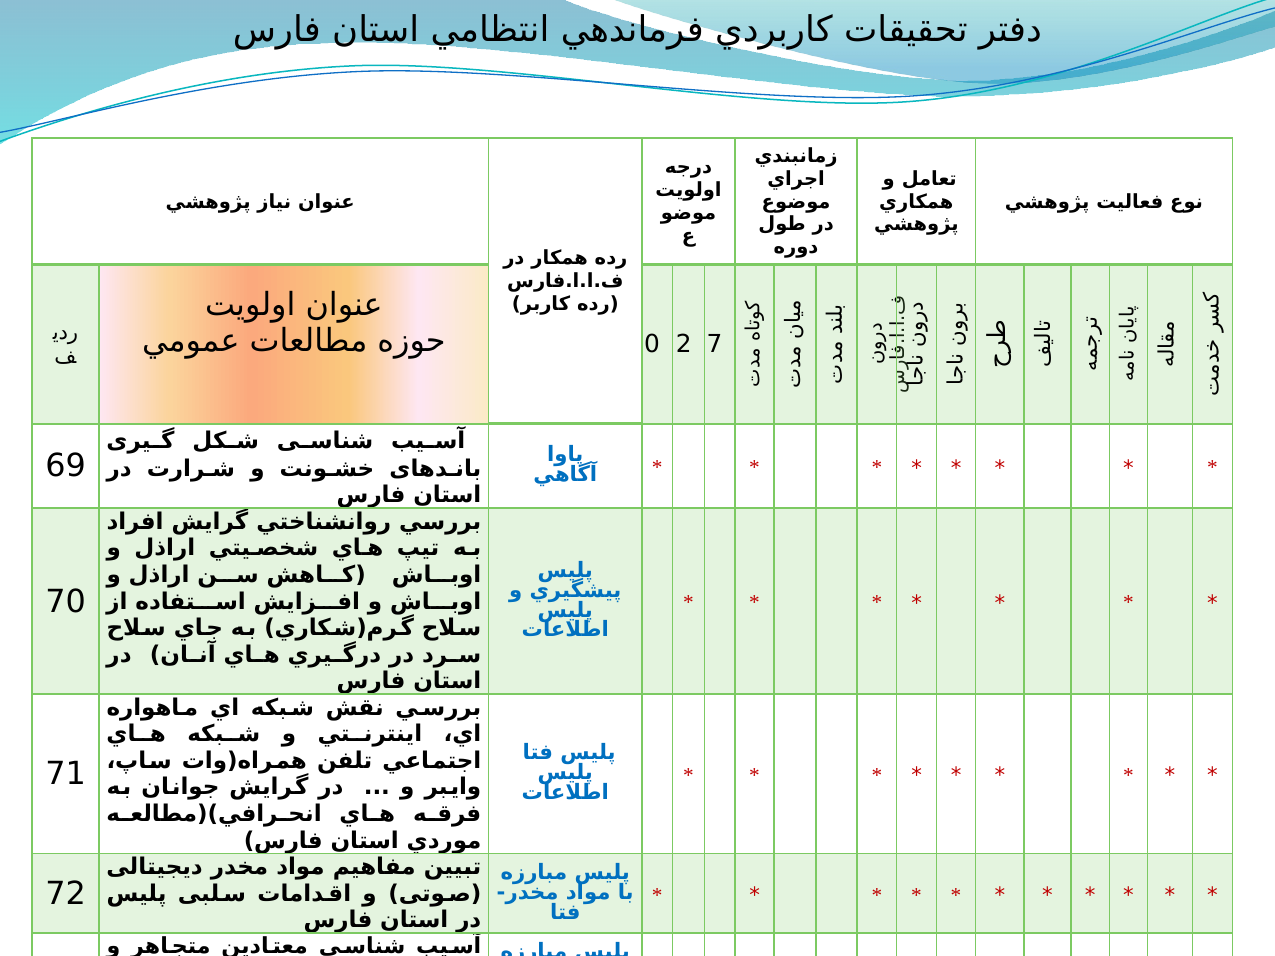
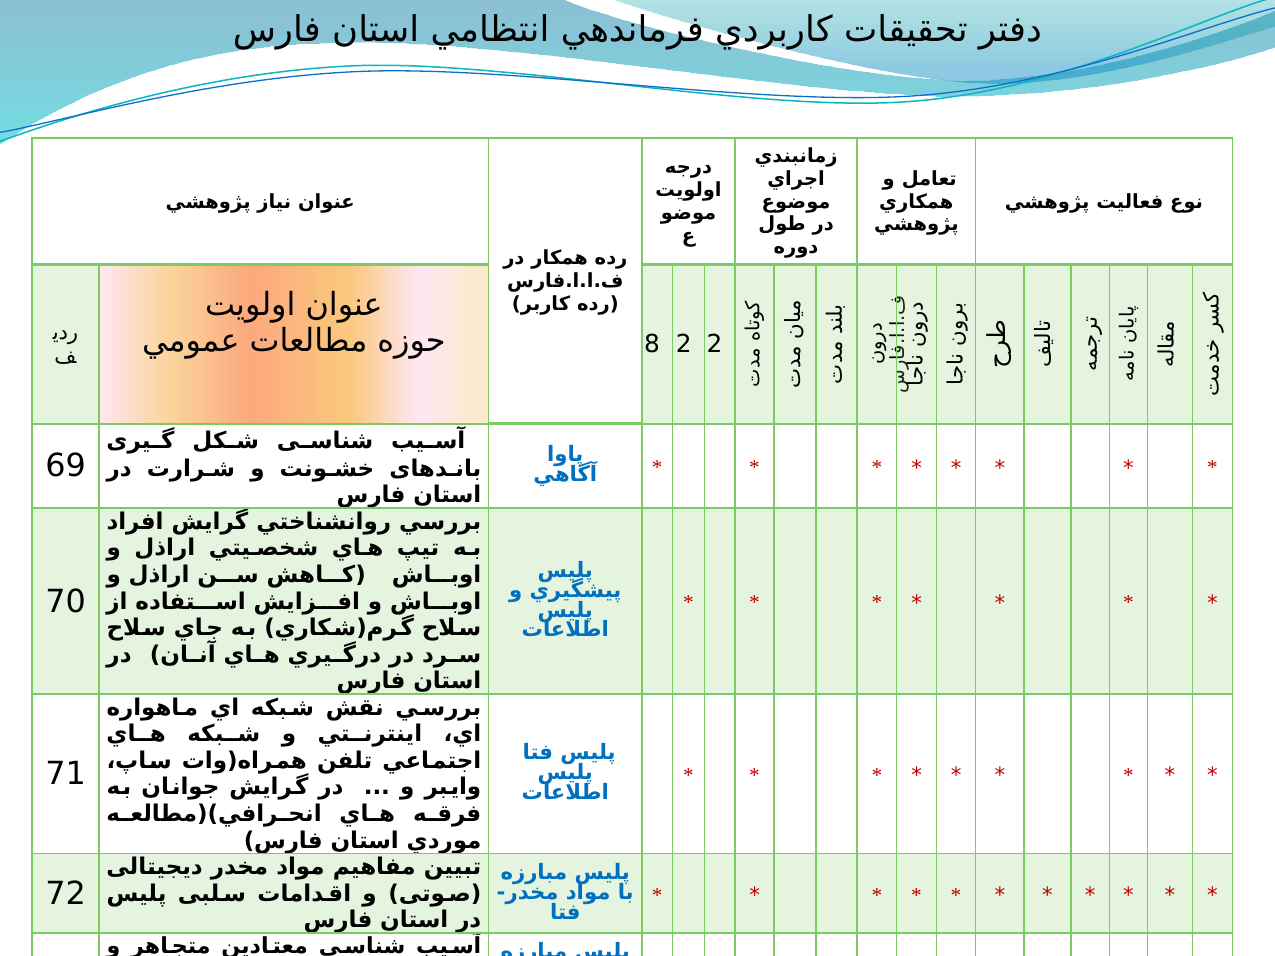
0: 0 -> 8 (652, 345)
2 7: 7 -> 2 (715, 345)
